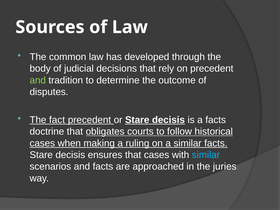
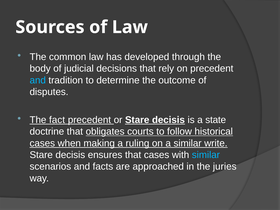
and colour: light green -> light blue (38, 80)
a facts: facts -> state (216, 120)
similar facts: facts -> write (216, 143)
